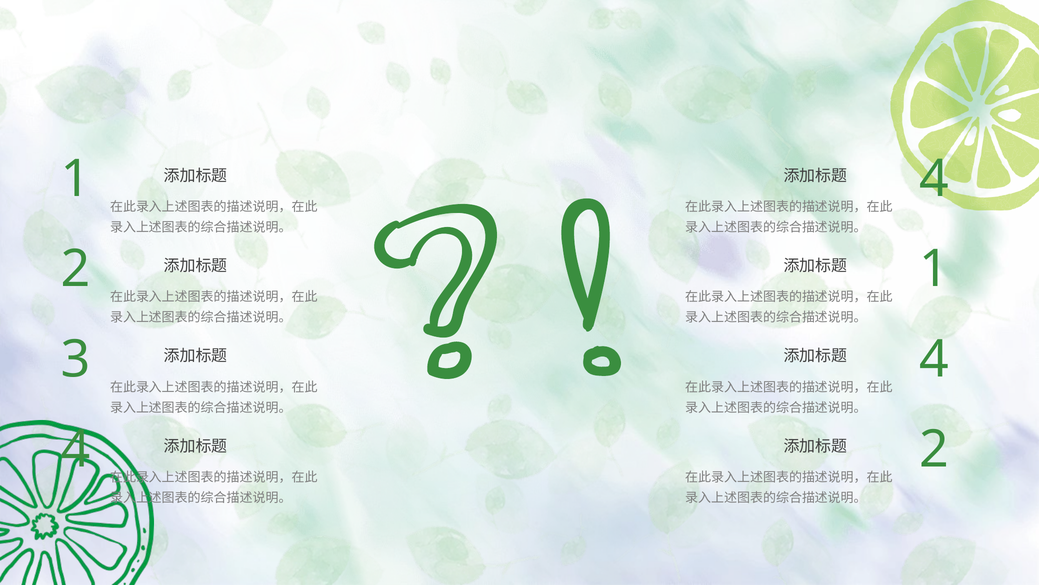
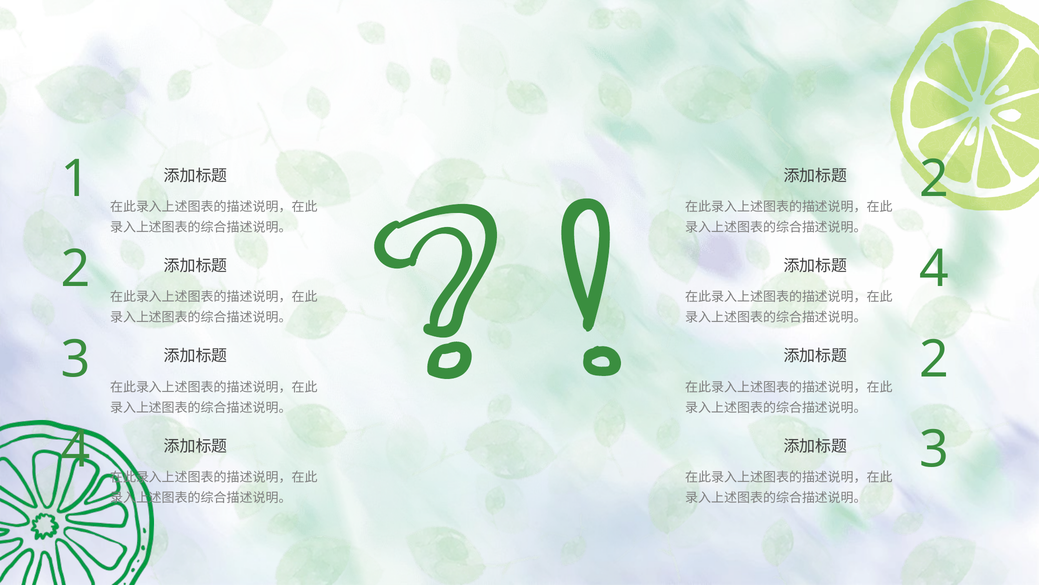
4: 4 -> 2 (934, 179)
1: 1 -> 4 (934, 269)
4: 4 -> 2 (934, 359)
2: 2 -> 3 (934, 449)
